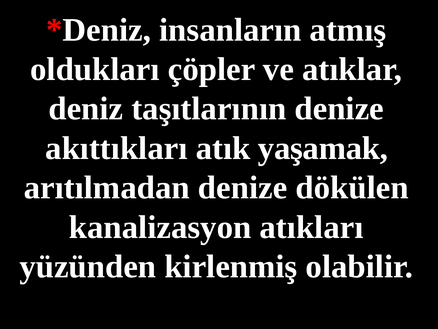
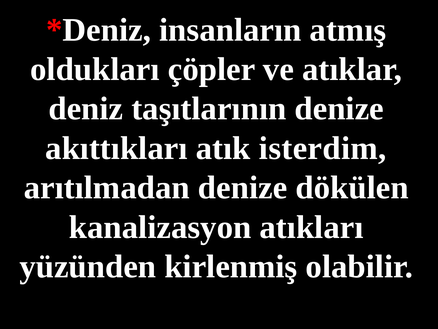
yaşamak: yaşamak -> isterdim (323, 148)
